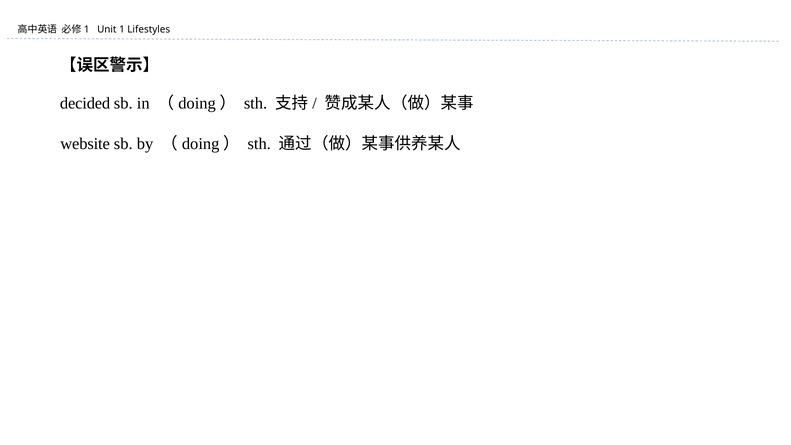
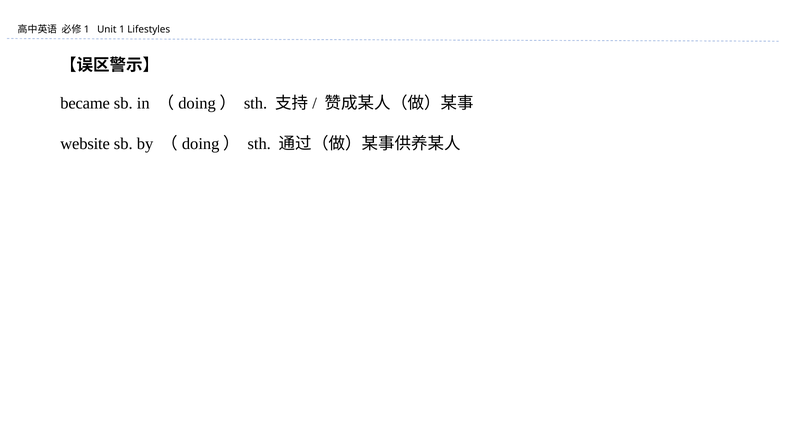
decided: decided -> became (85, 103)
